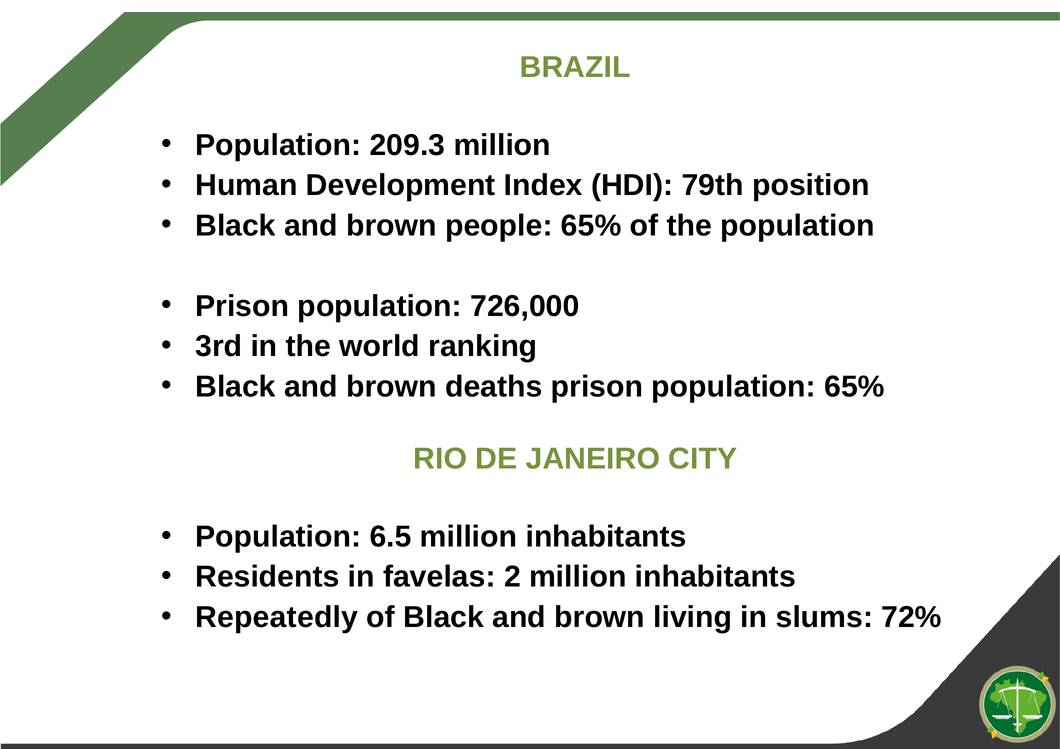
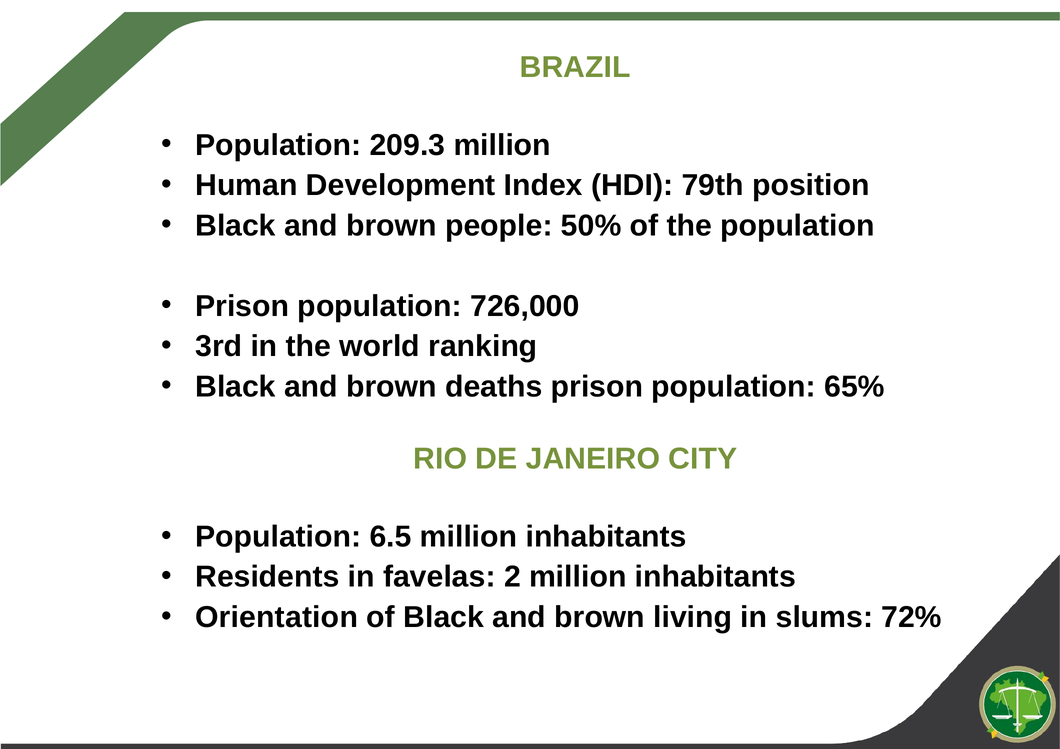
people 65%: 65% -> 50% (591, 226)
Repeatedly: Repeatedly -> Orientation (277, 618)
